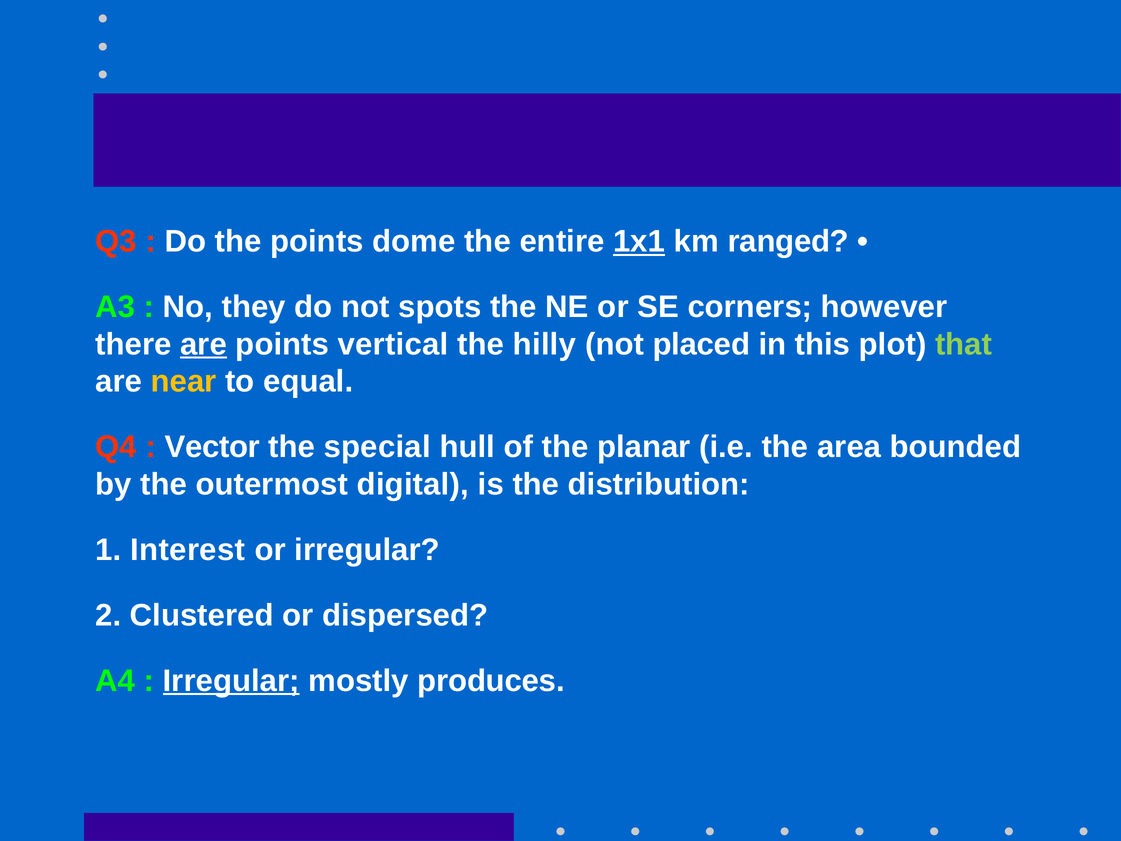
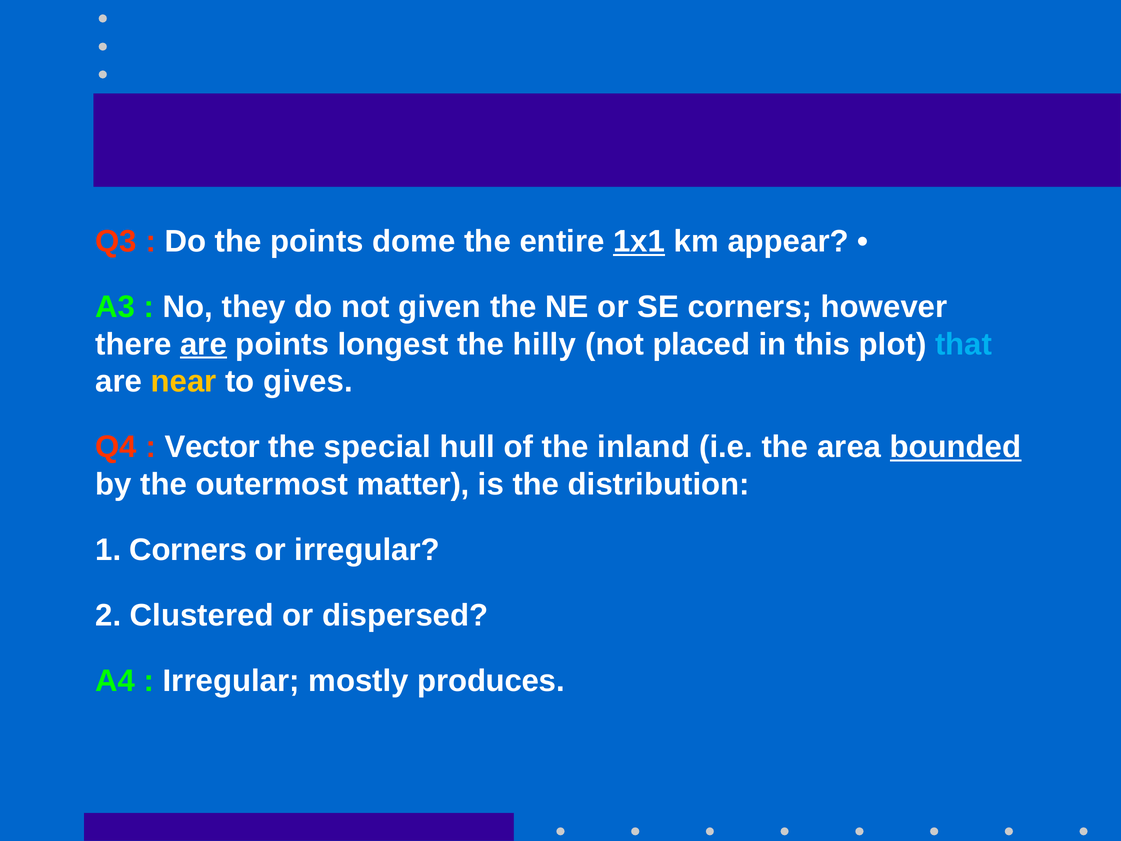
ranged: ranged -> appear (788, 241)
spots: spots -> given (440, 307)
vertical: vertical -> longest (393, 344)
that colour: light green -> light blue (964, 344)
equal: equal -> gives (308, 382)
planar: planar -> inland (644, 447)
bounded underline: none -> present (956, 447)
digital: digital -> matter (413, 484)
1 Interest: Interest -> Corners (188, 550)
Irregular underline: present -> none (231, 681)
